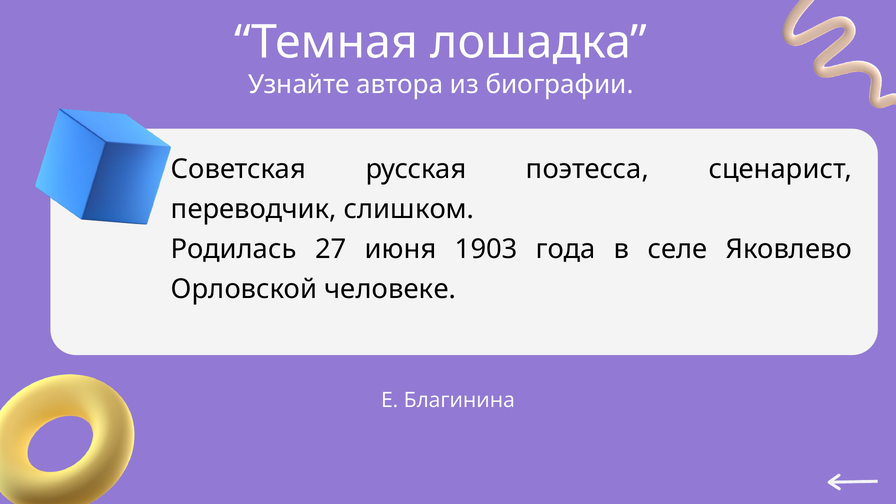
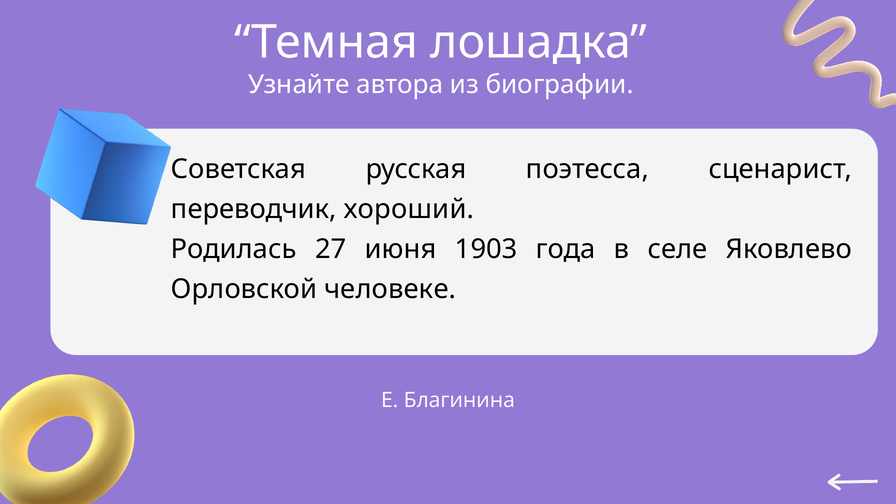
слишком: слишком -> хороший (409, 209)
